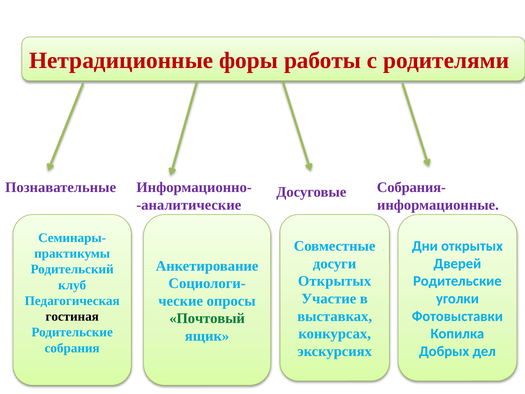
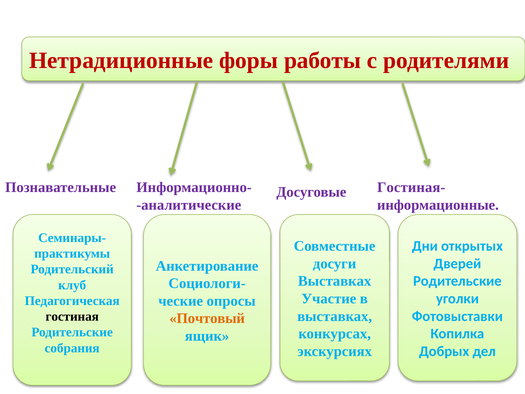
Собрания-: Собрания- -> Гостиная- (411, 187)
Открытых: Открытых -> Выставках (335, 281)
Почтовый colour: green -> orange (207, 318)
